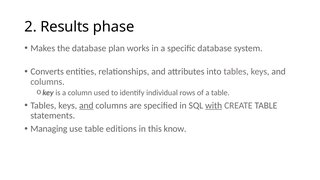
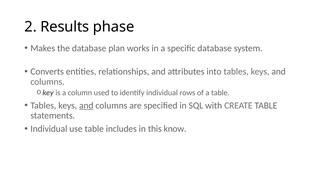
with underline: present -> none (214, 105)
Managing: Managing -> Individual (49, 129)
editions: editions -> includes (121, 129)
